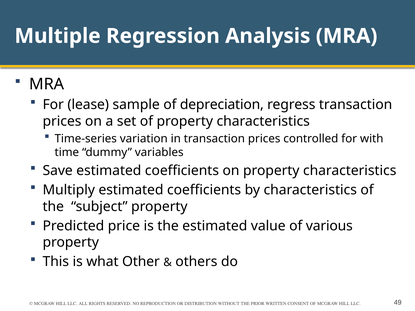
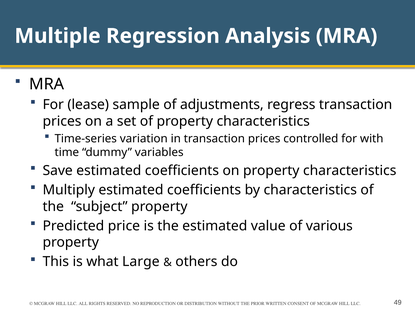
depreciation: depreciation -> adjustments (222, 105)
Other: Other -> Large (141, 262)
